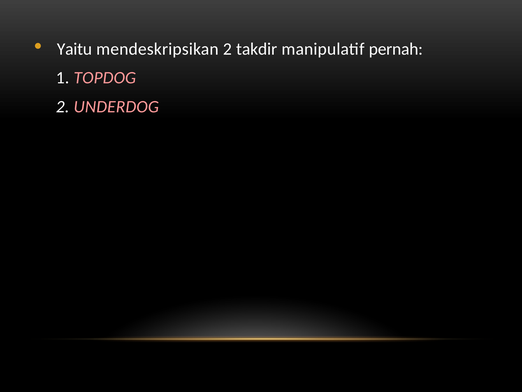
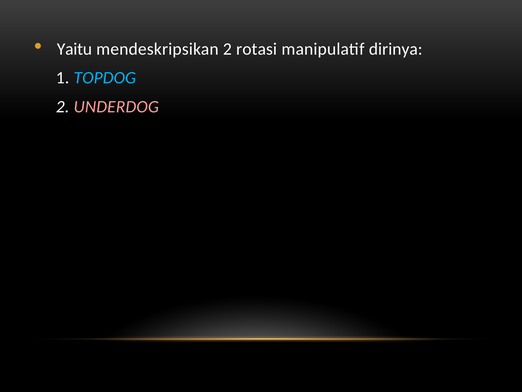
takdir: takdir -> rotasi (257, 49)
pernah: pernah -> dirinya (396, 49)
TOPDOG colour: pink -> light blue (105, 78)
